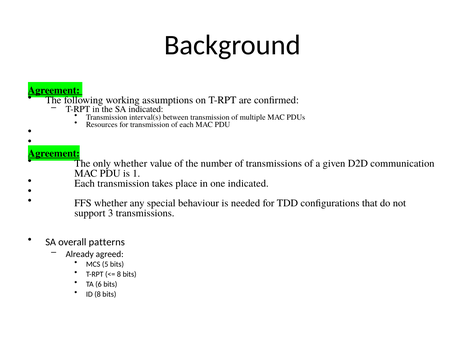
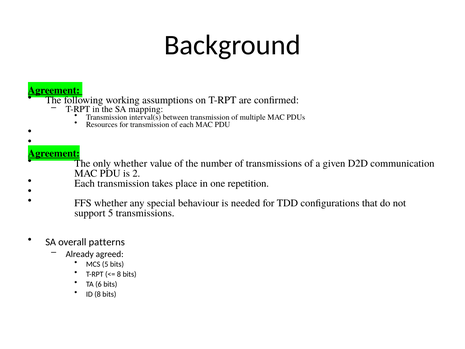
SA indicated: indicated -> mapping (146, 109)
1: 1 -> 2 (136, 173)
one indicated: indicated -> repetition (248, 183)
support 3: 3 -> 5 (111, 213)
